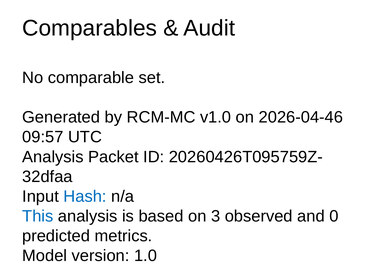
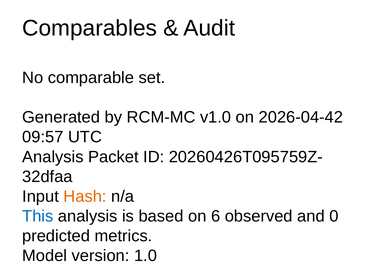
2026-04-46: 2026-04-46 -> 2026-04-42 (301, 117)
Hash colour: blue -> orange (85, 197)
3: 3 -> 6 (216, 216)
